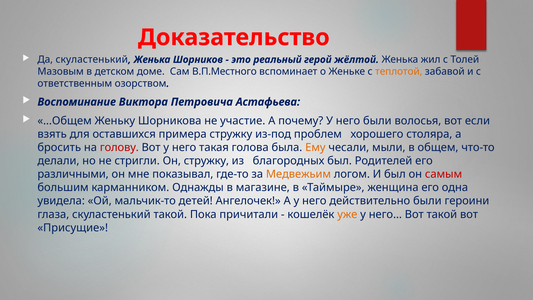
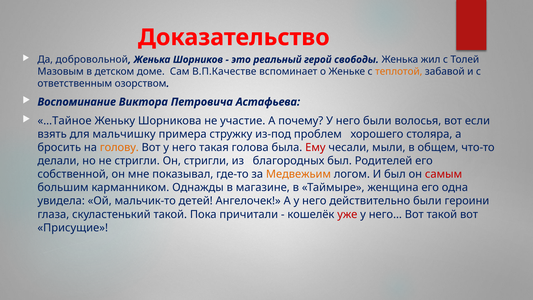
Да скуластенький: скуластенький -> добровольной (92, 60)
жёлтой: жёлтой -> свободы (357, 60)
В.П.Местного: В.П.Местного -> В.П.Качестве (224, 72)
…Общем: …Общем -> …Тайное (65, 121)
оставшихся: оставшихся -> мальчишку (124, 134)
голову colour: red -> orange (119, 147)
Ему colour: orange -> red (315, 147)
Он стружку: стружку -> стригли (206, 161)
различными: различными -> собственной (73, 174)
уже colour: orange -> red (347, 214)
